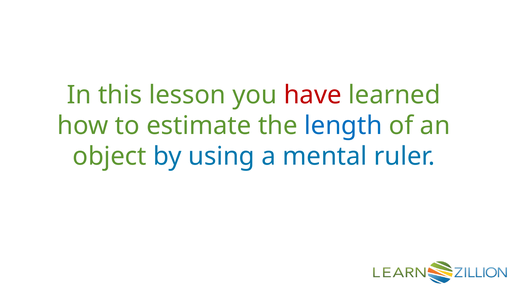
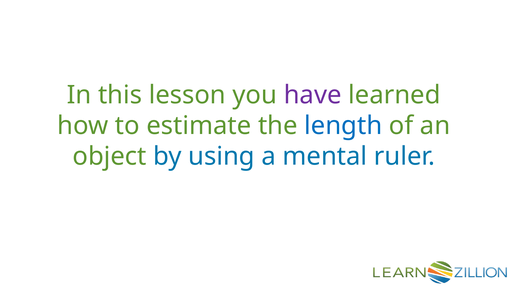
have colour: red -> purple (313, 95)
